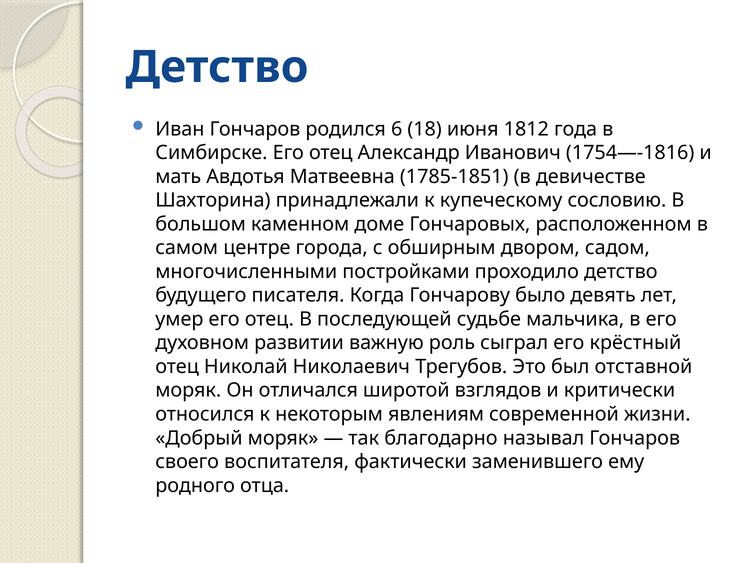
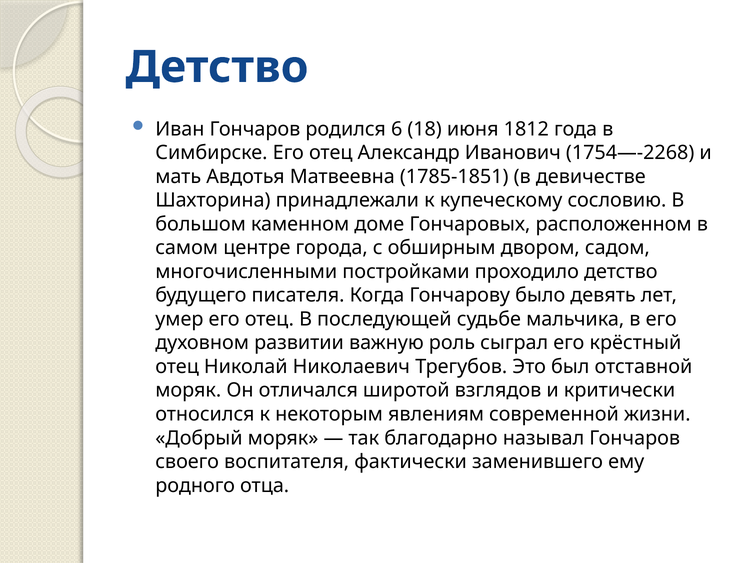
1754—-1816: 1754—-1816 -> 1754—-2268 (630, 153)
